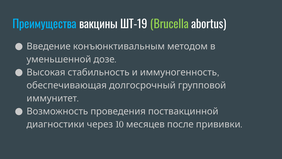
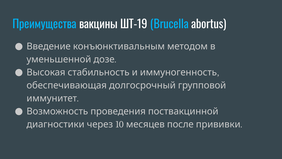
Brucella colour: light green -> light blue (169, 24)
